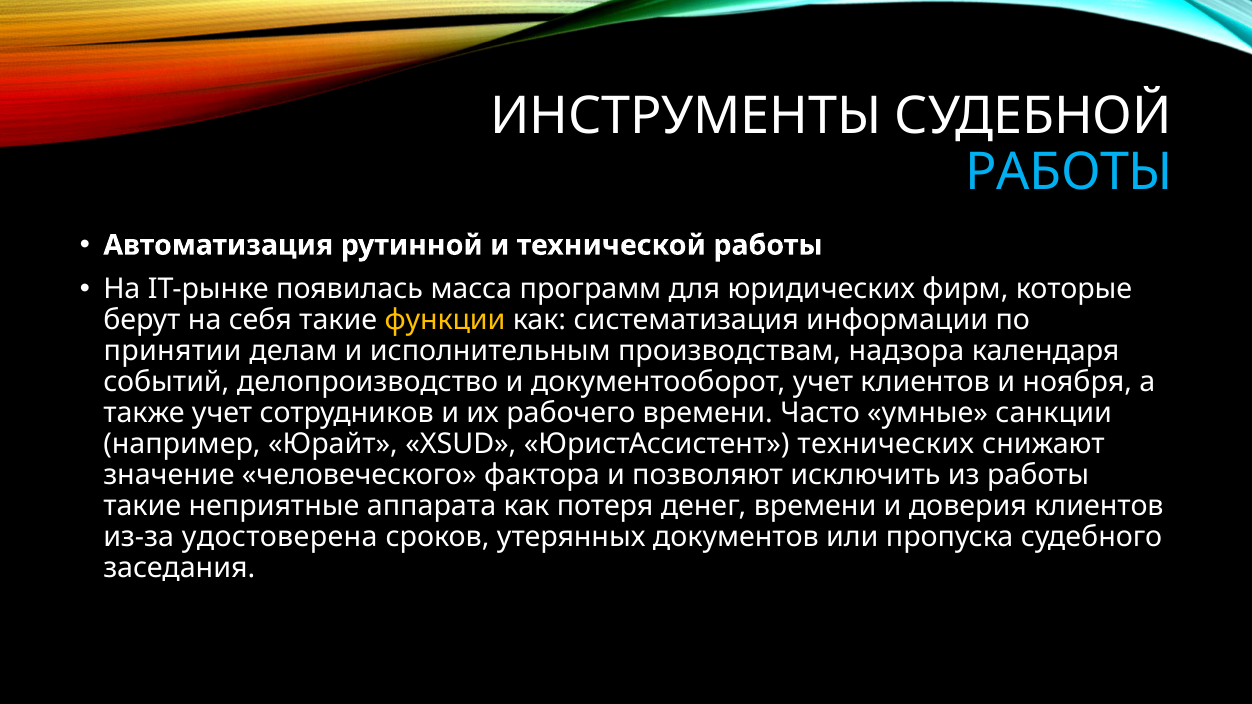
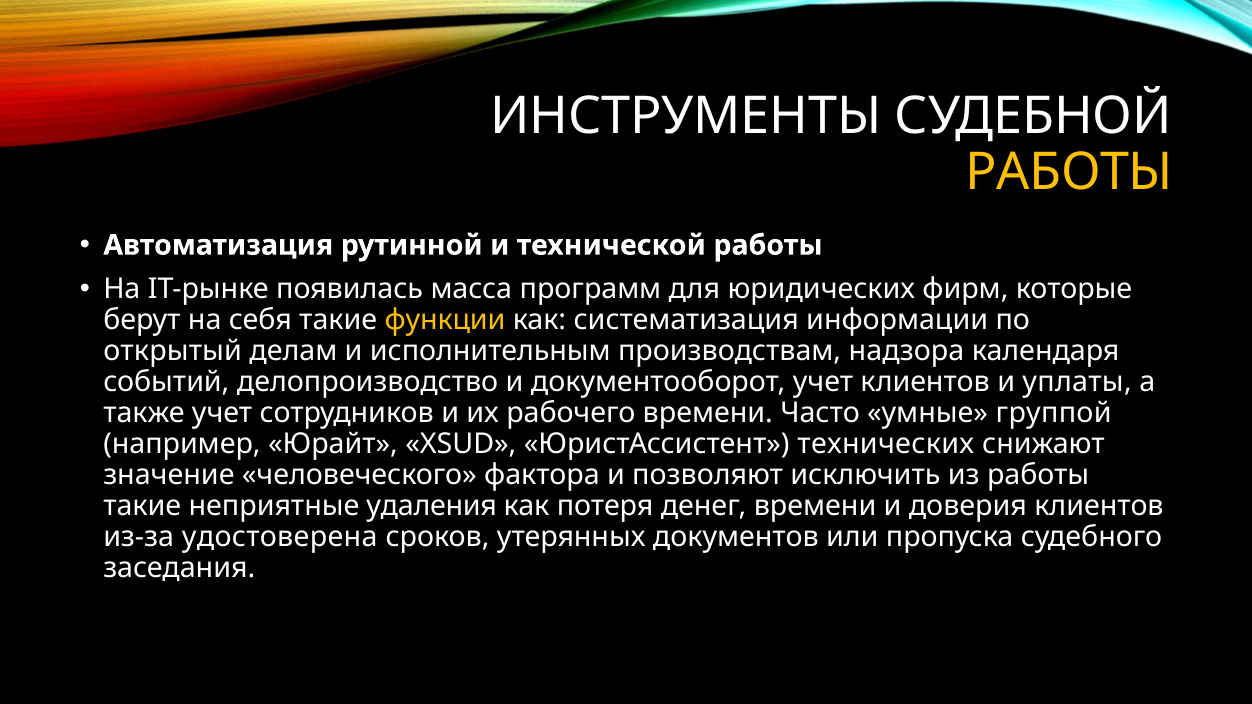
РАБОТЫ colour: light blue -> yellow (1069, 173)
принятии: принятии -> открытый (173, 351)
ноября: ноября -> уплаты (1077, 382)
санкции: санкции -> группой (1054, 413)
аппарата: аппарата -> удаления (432, 506)
